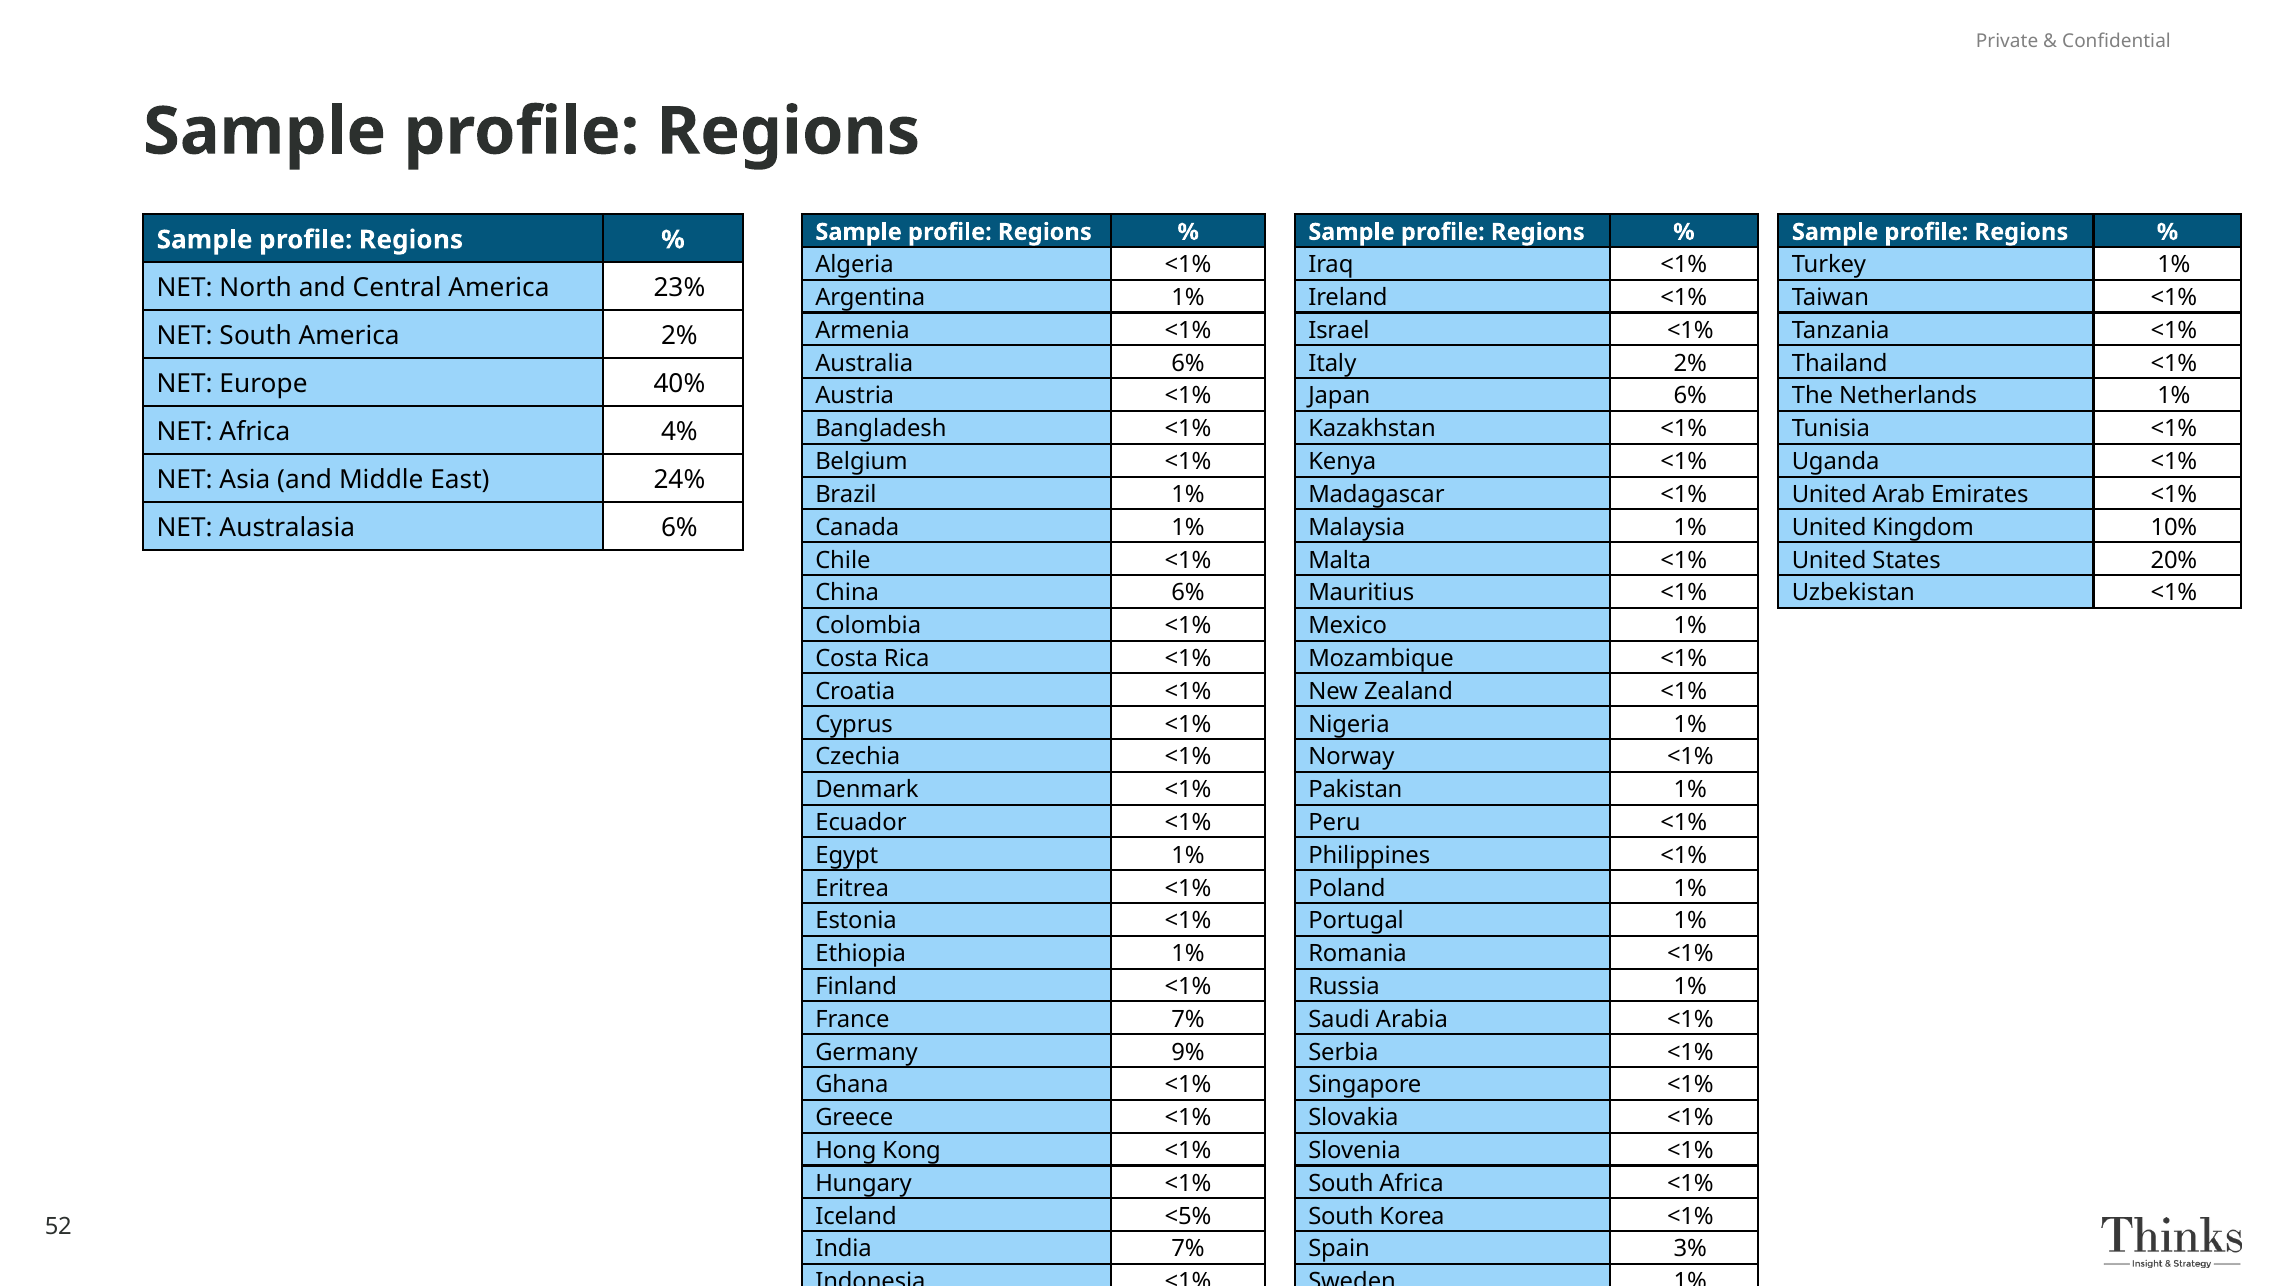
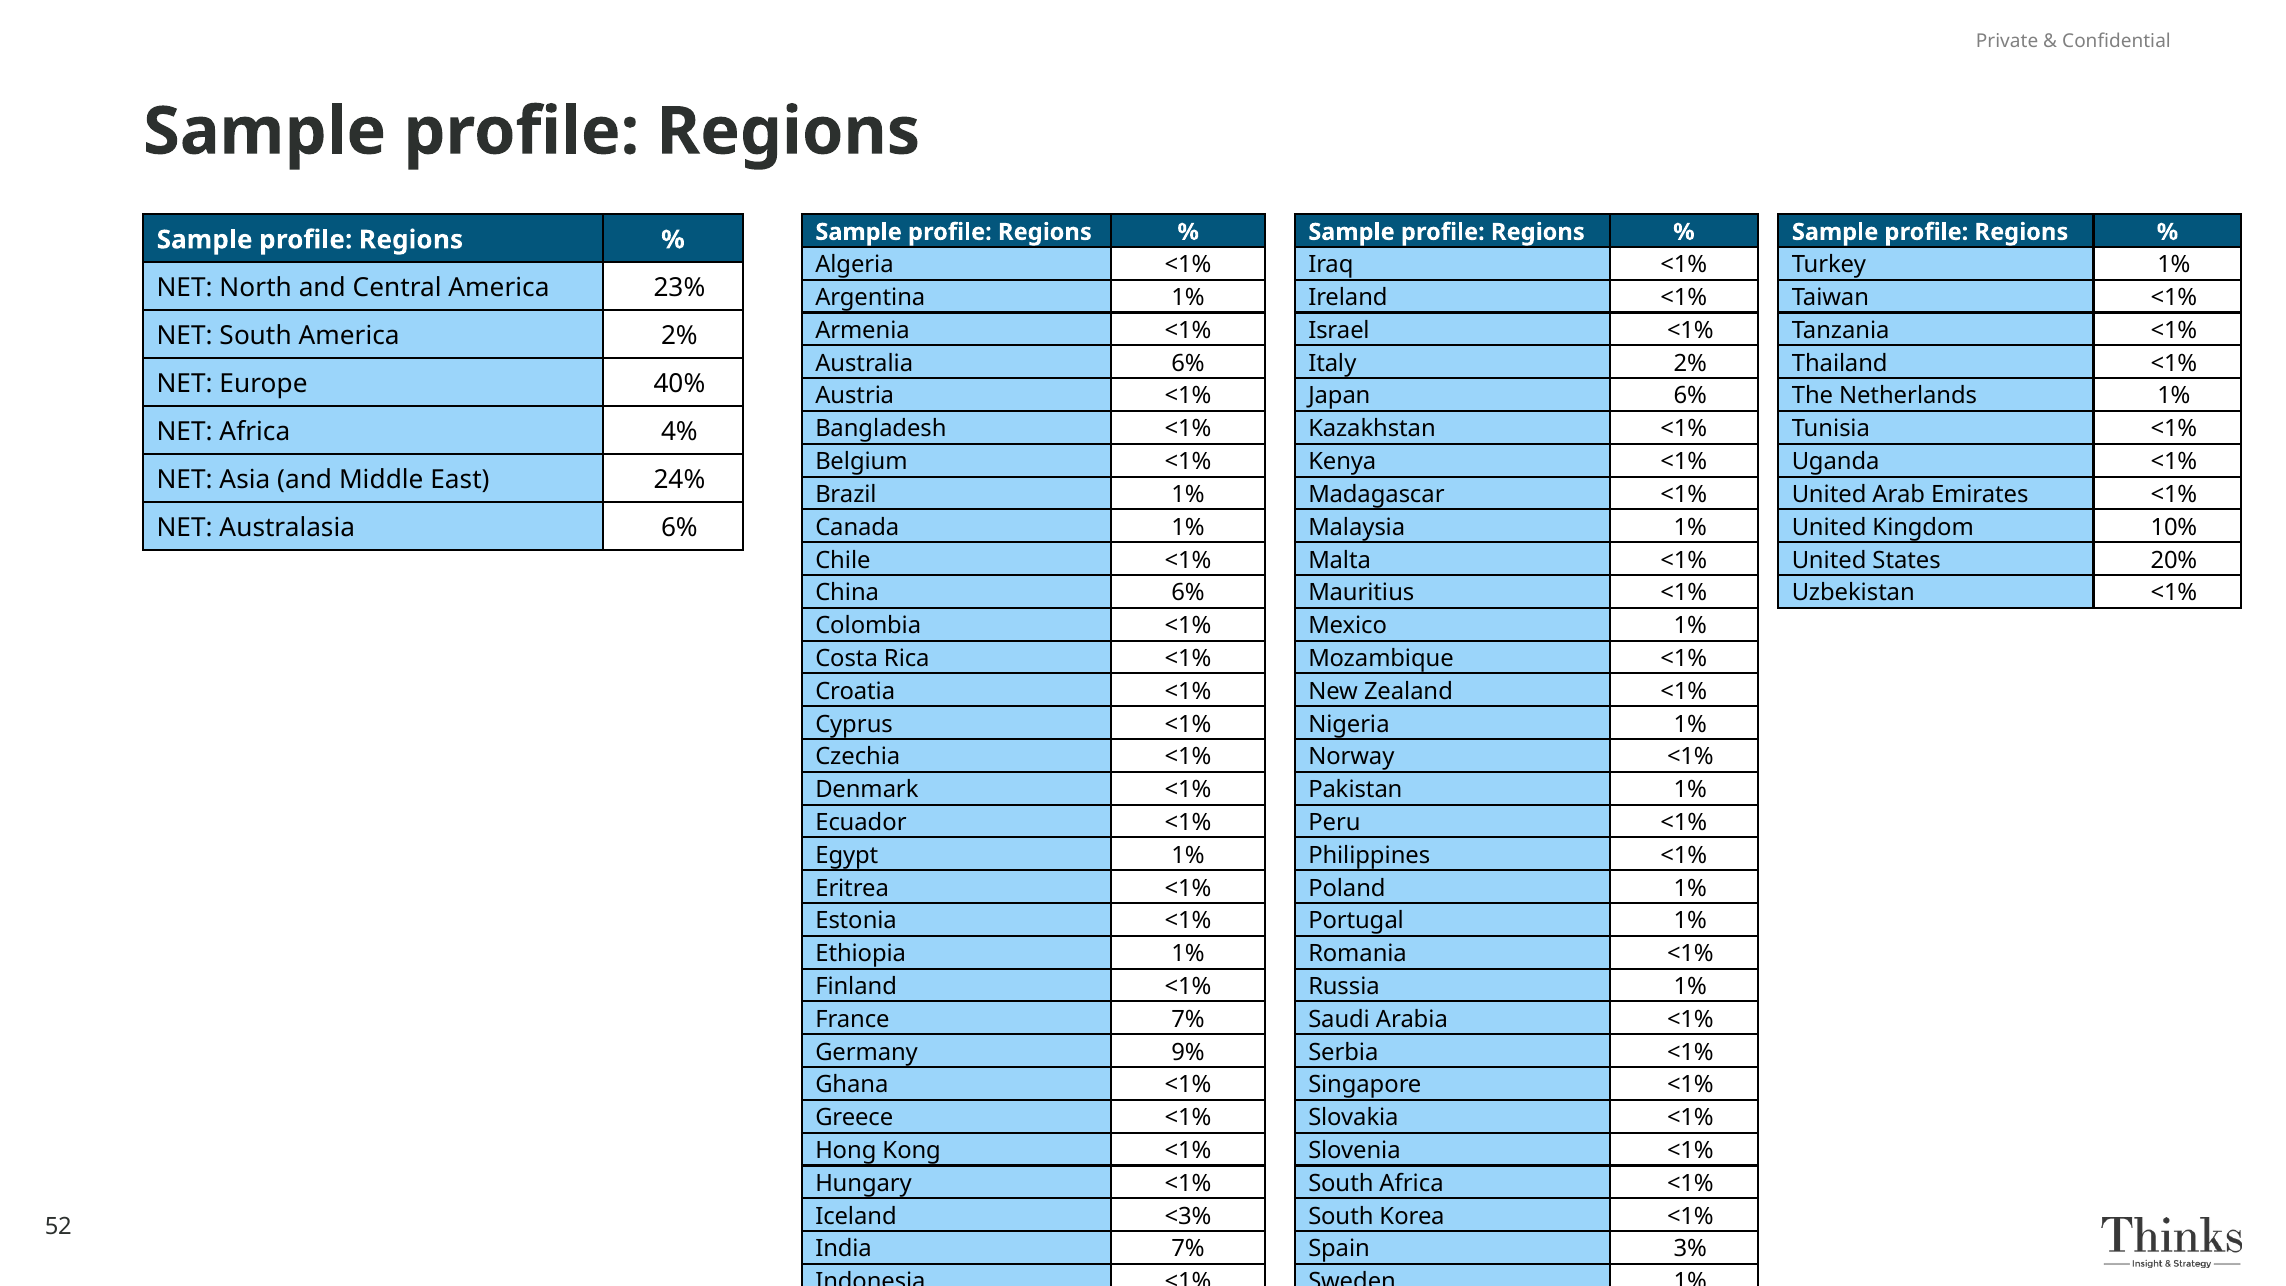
<5%: <5% -> <3% (1188, 1216)
